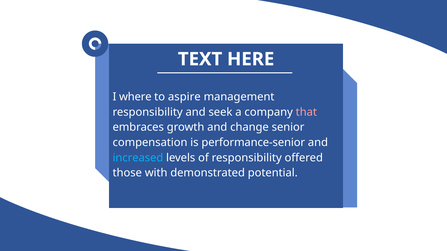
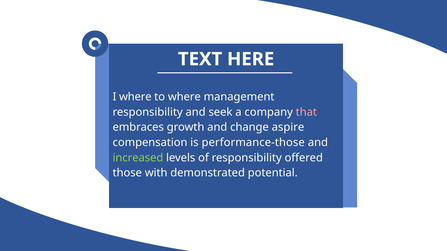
to aspire: aspire -> where (184, 97)
senior: senior -> aspire (288, 127)
performance-senior: performance-senior -> performance-those (253, 143)
increased colour: light blue -> light green (138, 158)
